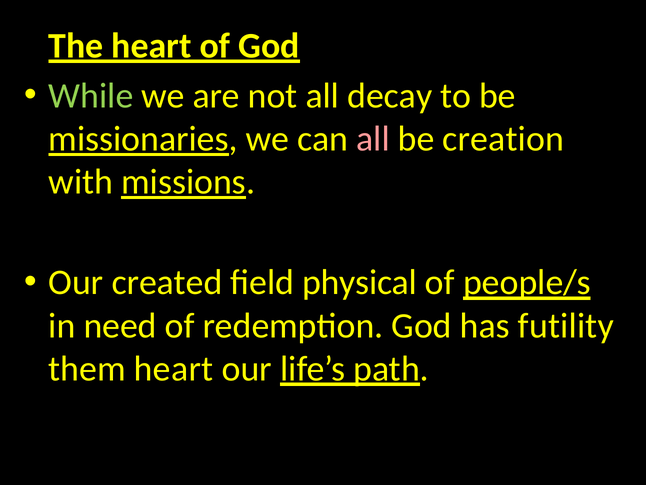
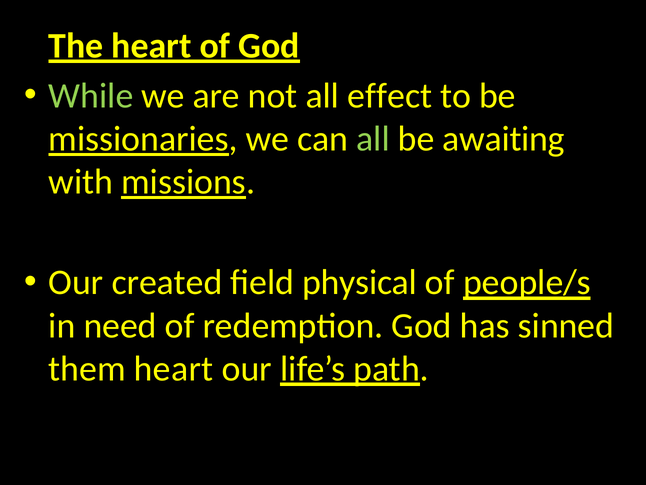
decay: decay -> effect (390, 96)
all colour: pink -> light green (373, 139)
creation: creation -> awaiting (504, 139)
futility: futility -> sinned (566, 325)
